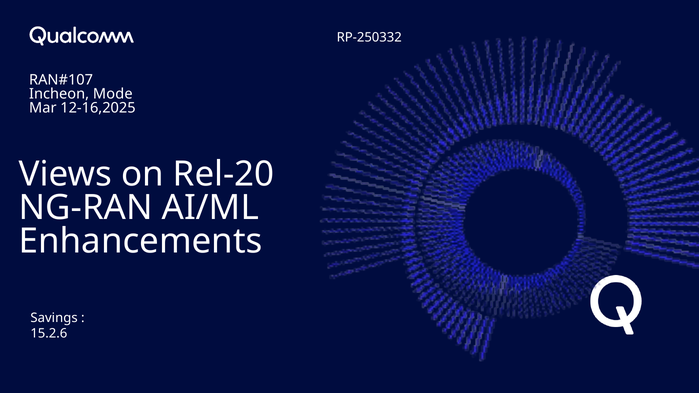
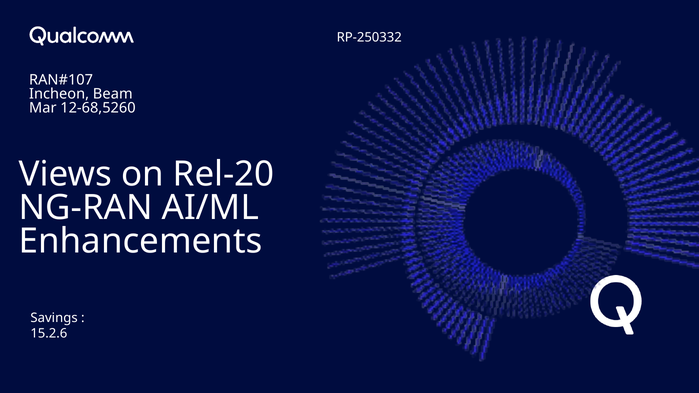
Mode: Mode -> Beam (113, 94)
12-16,2025: 12-16,2025 -> 12-68,5260 (98, 108)
